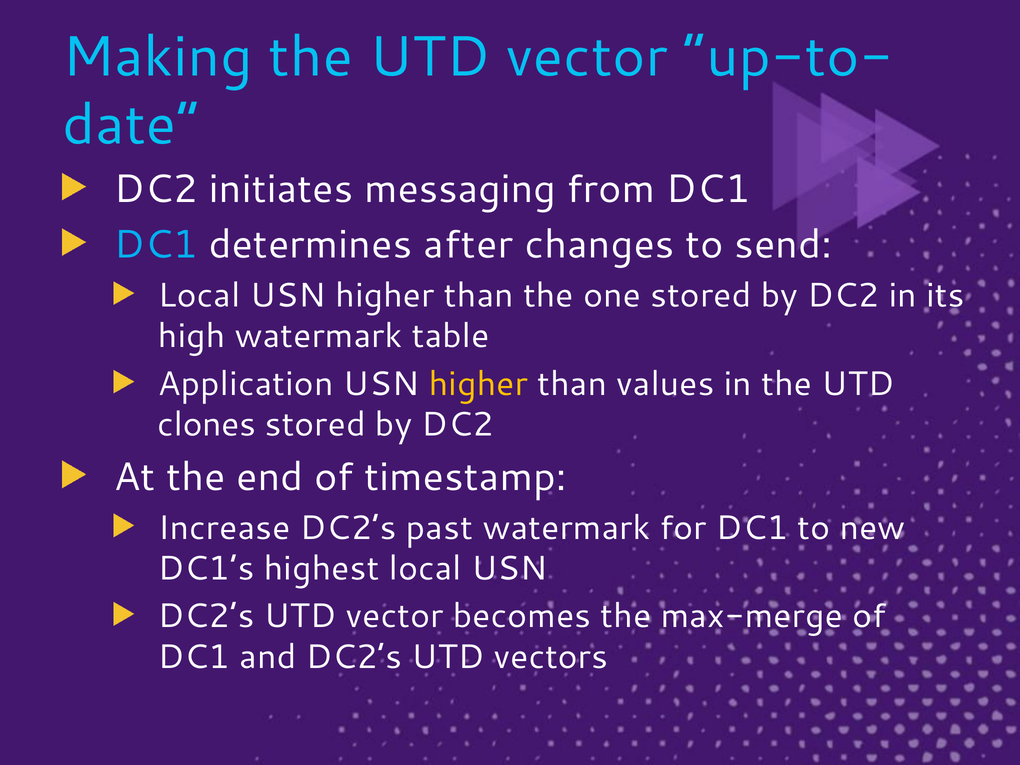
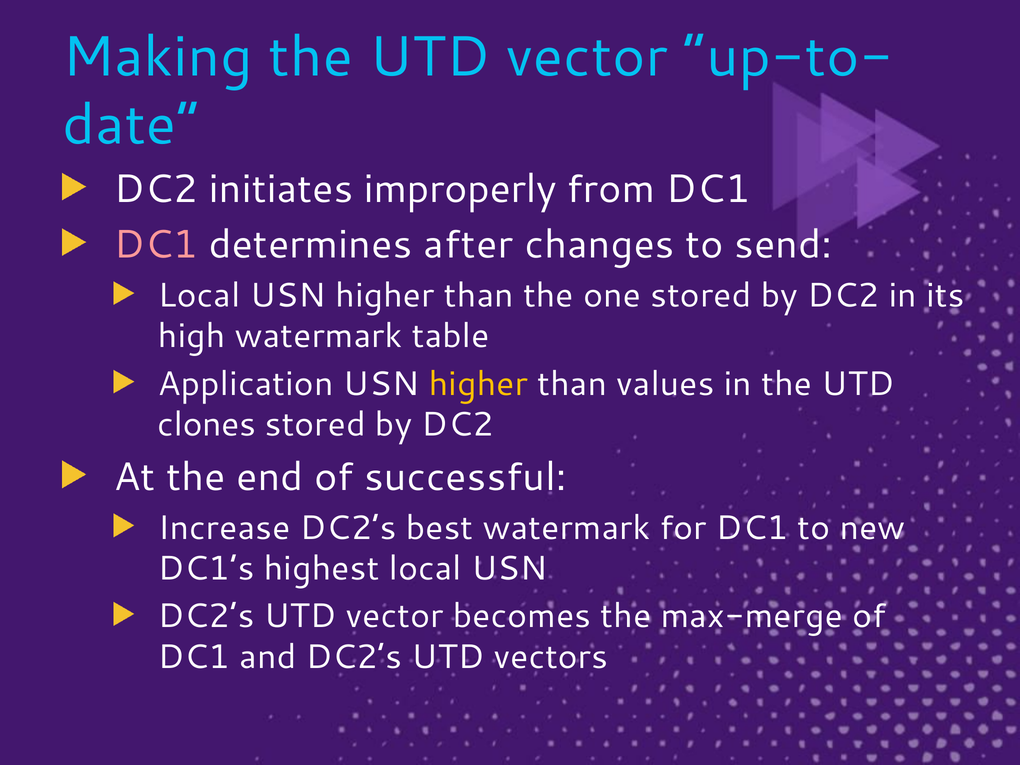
messaging: messaging -> improperly (460, 189)
DC1 colour: light blue -> pink (156, 245)
timestamp: timestamp -> successful (466, 477)
past: past -> best (439, 528)
